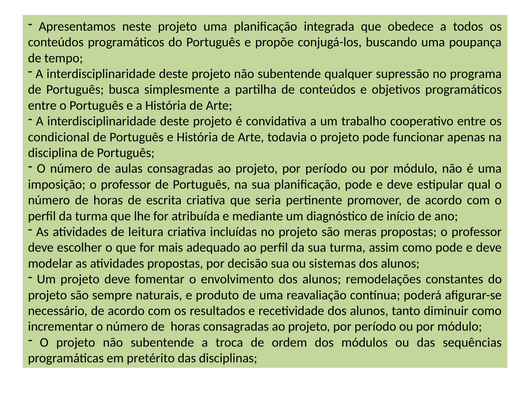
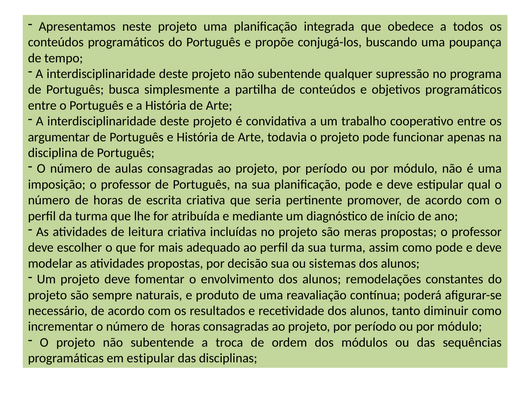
condicional: condicional -> argumentar (59, 137)
em pretérito: pretérito -> estipular (151, 358)
